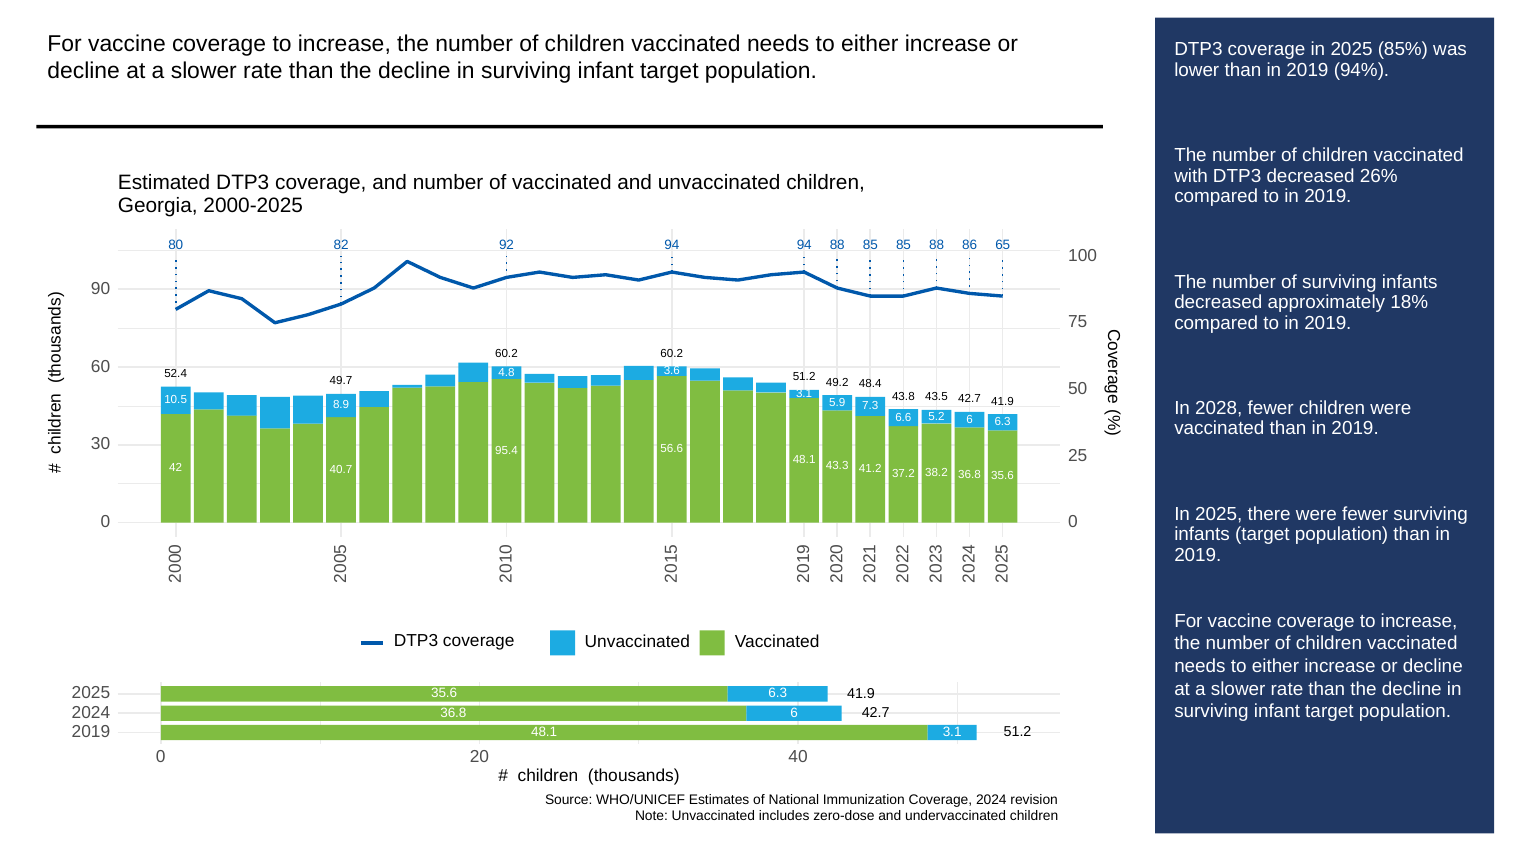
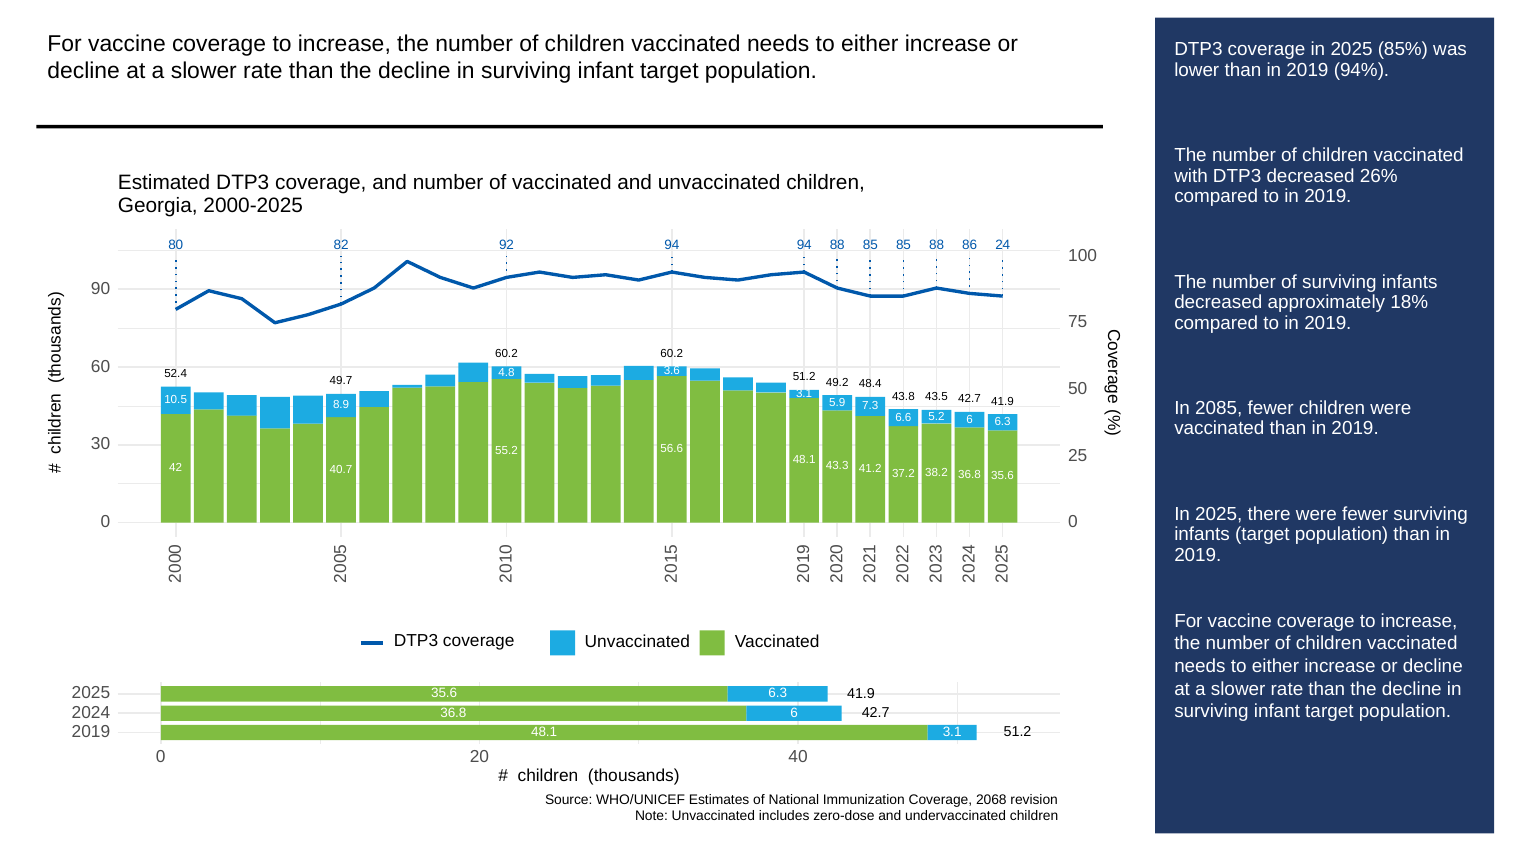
65: 65 -> 24 (1003, 245)
2028: 2028 -> 2085 (1219, 408)
95.4: 95.4 -> 55.2 (506, 450)
Coverage 2024: 2024 -> 2068 (991, 800)
